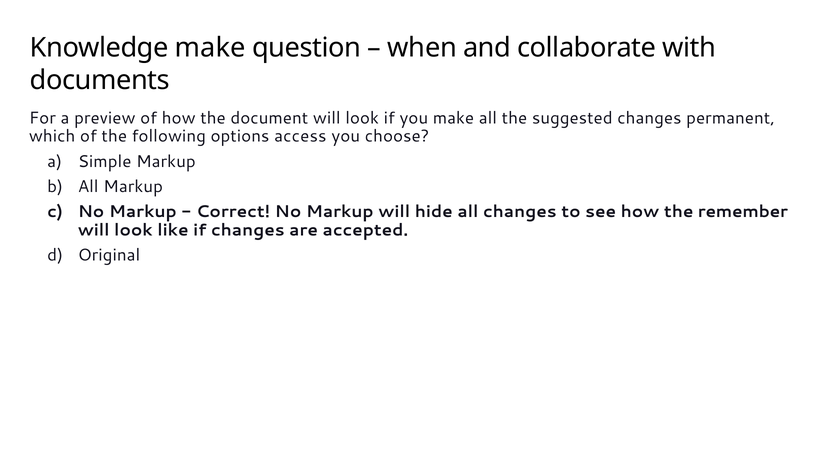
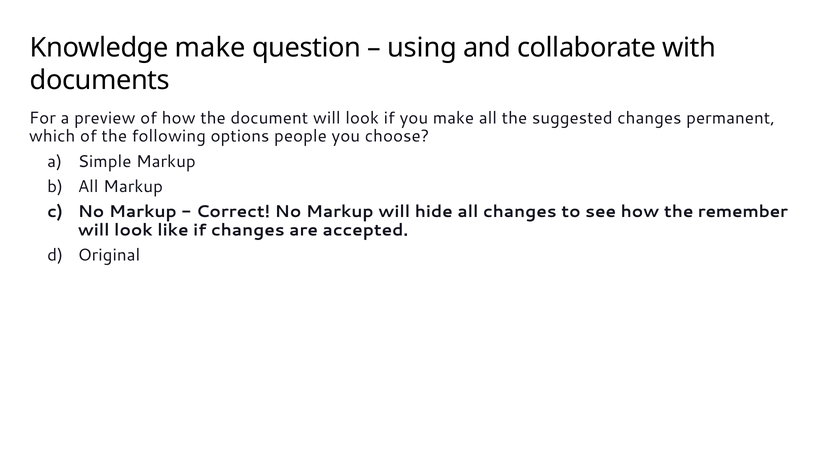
when: when -> using (422, 48)
access: access -> people (300, 136)
